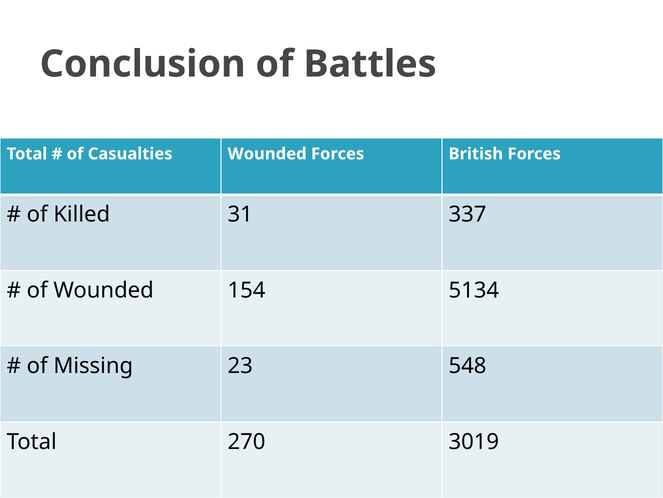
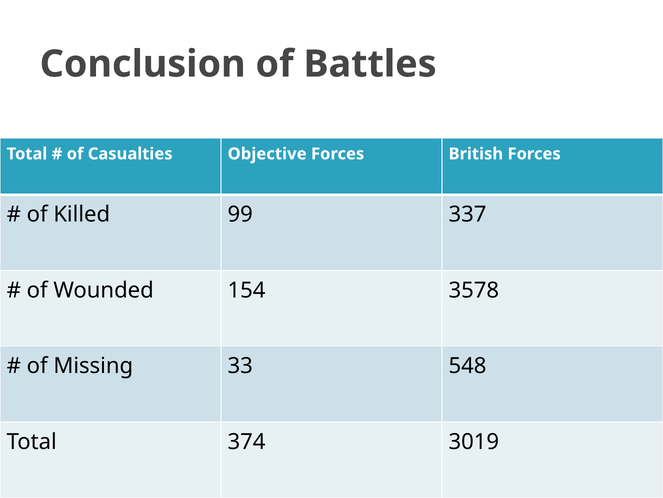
Casualties Wounded: Wounded -> Objective (267, 154)
31: 31 -> 99 (240, 214)
5134: 5134 -> 3578 (474, 290)
23: 23 -> 33 (240, 365)
270: 270 -> 374 (247, 441)
